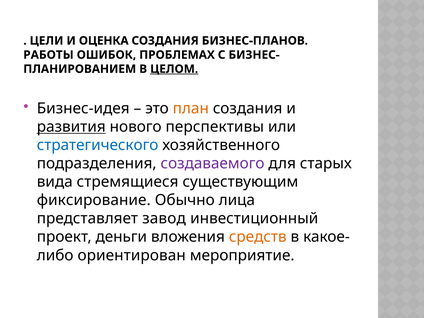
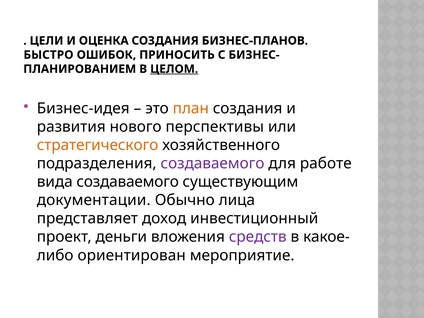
РАБОТЫ: РАБОТЫ -> БЫСТРО (48, 55)
ПРОБЛЕМАХ: ПРОБЛЕМАХ -> ПРИНОСИТЬ (177, 55)
развития underline: present -> none (71, 127)
стратегического colour: blue -> orange (98, 145)
старых: старых -> работе (326, 163)
вида стремящиеся: стремящиеся -> создаваемого (128, 182)
фиксирование: фиксирование -> документации (94, 200)
завод: завод -> доход (164, 219)
средств colour: orange -> purple (258, 237)
